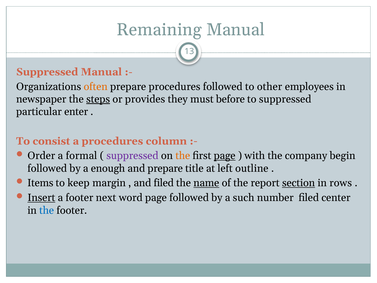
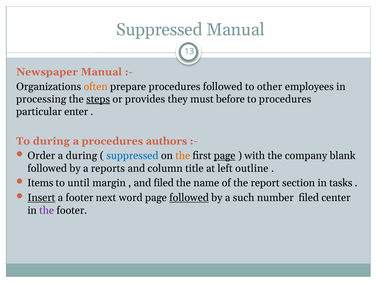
Remaining: Remaining -> Suppressed (159, 30)
Suppressed: Suppressed -> Newspaper (47, 72)
newspaper: newspaper -> processing (41, 99)
to suppressed: suppressed -> procedures (285, 99)
To consist: consist -> during (51, 141)
column: column -> authors (166, 141)
a formal: formal -> during (81, 156)
suppressed colour: purple -> blue (132, 156)
begin: begin -> blank (343, 156)
enough: enough -> reports (108, 168)
and prepare: prepare -> column (165, 168)
keep: keep -> until (79, 183)
name underline: present -> none (206, 183)
section underline: present -> none (299, 183)
rows: rows -> tasks (341, 183)
followed underline: none -> present (189, 198)
the colour: blue -> purple (47, 210)
